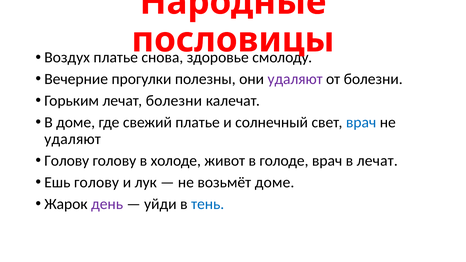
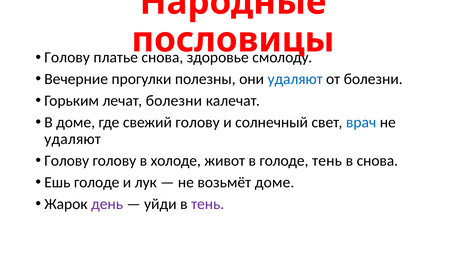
Воздух: Воздух -> Голову (67, 57)
удаляют colour: purple -> blue (295, 79)
свежий платье: платье -> голову (198, 122)
голоде врач: врач -> тень (327, 161)
в лечат: лечат -> снова (377, 161)
Ешь голову: голову -> голоде (97, 182)
тень colour: blue -> purple (208, 204)
